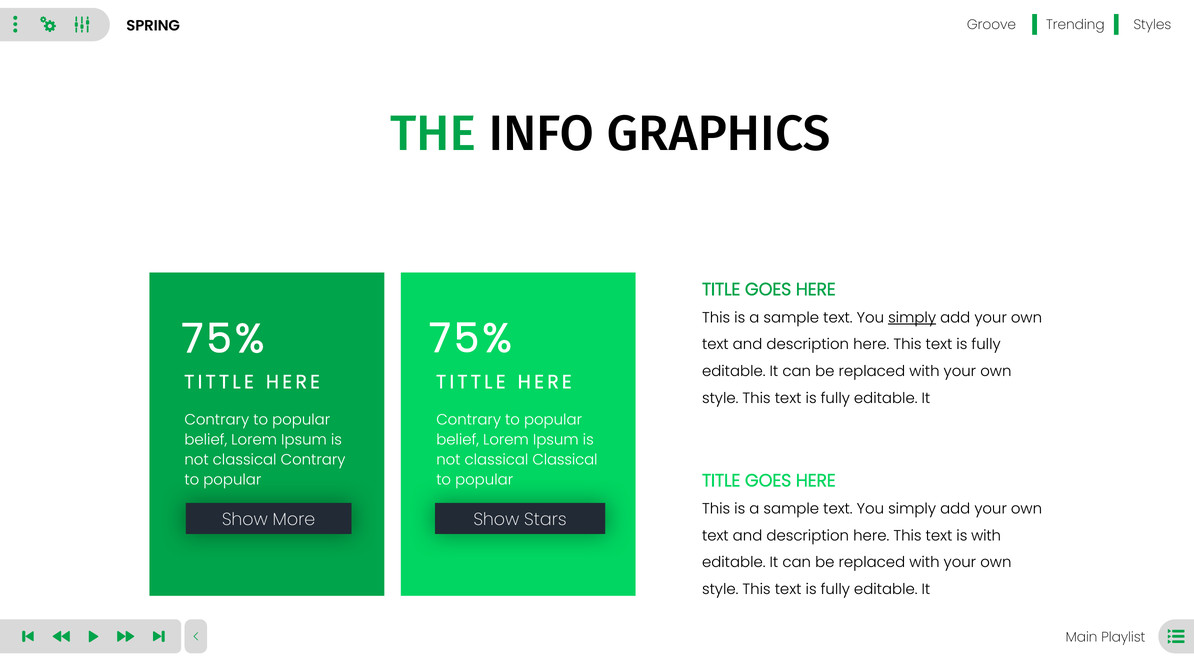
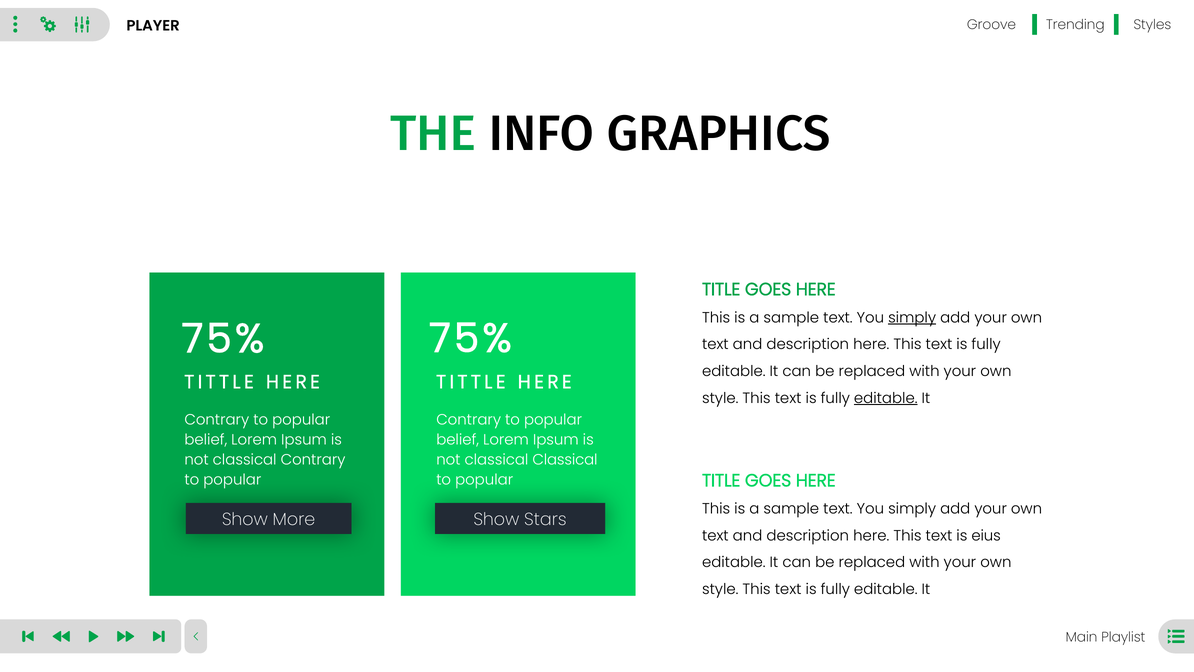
SPRING: SPRING -> PLAYER (153, 26)
editable underline: none -> present (886, 398)
is with: with -> eius (986, 535)
